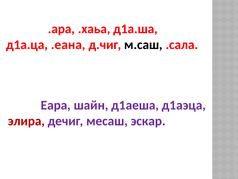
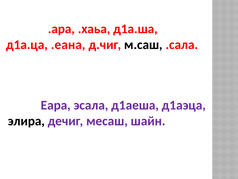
шайн: шайн -> эсала (91, 105)
элира colour: red -> black (26, 121)
эскар: эскар -> шайн (148, 121)
